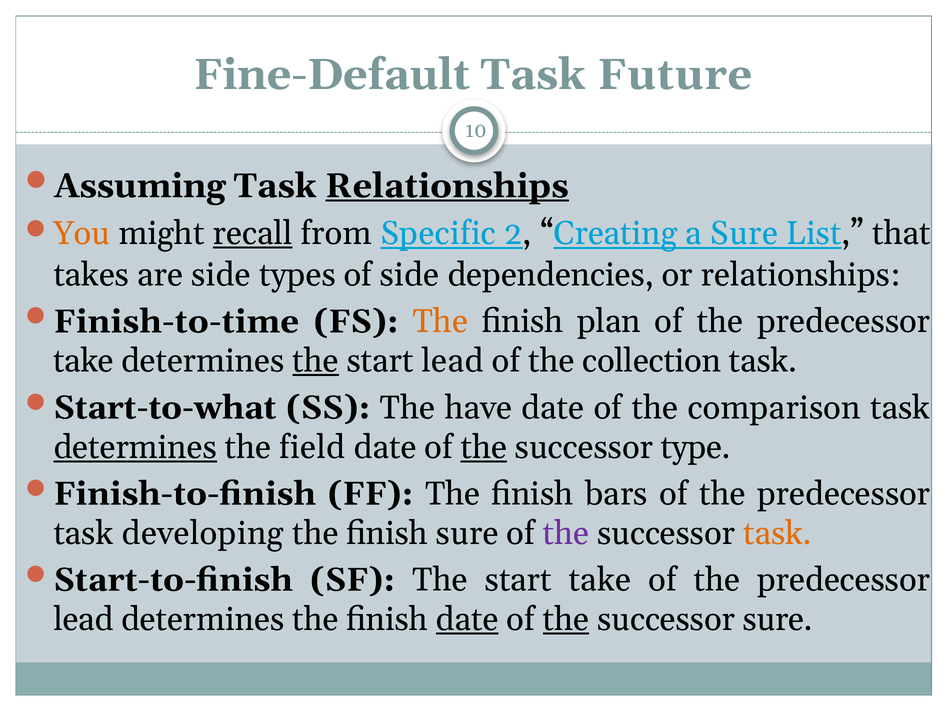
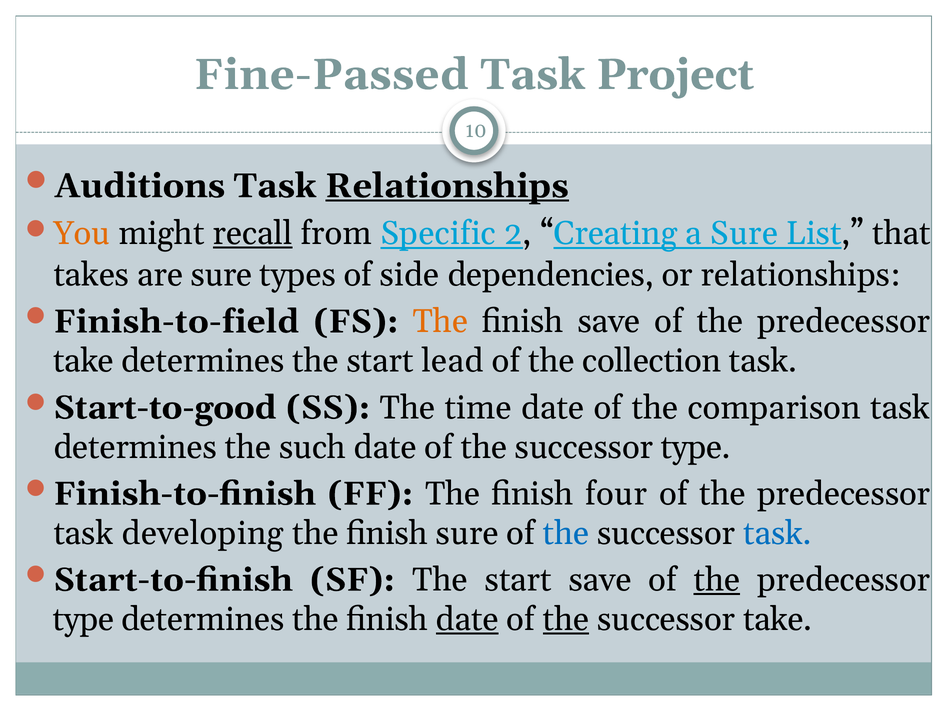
Fine-Default: Fine-Default -> Fine-Passed (331, 75)
Future: Future -> Project (675, 75)
Assuming: Assuming -> Auditions (140, 186)
are side: side -> sure (221, 275)
Finish-to-time: Finish-to-time -> Finish-to-field (176, 322)
finish plan: plan -> save (609, 322)
the underline: present -> none (316, 361)
Start-to-what: Start-to-what -> Start-to-good (165, 408)
have: have -> time (478, 408)
determines underline: present -> none (135, 447)
field: field -> such (313, 447)
the underline: present -> none (484, 447)
bars: bars -> four (616, 494)
the colour: purple -> blue (566, 533)
task colour: orange -> blue (778, 533)
start take: take -> save (600, 580)
the underline: none -> present (717, 580)
lead: lead -> type (84, 619)
successor sure: sure -> take (778, 619)
